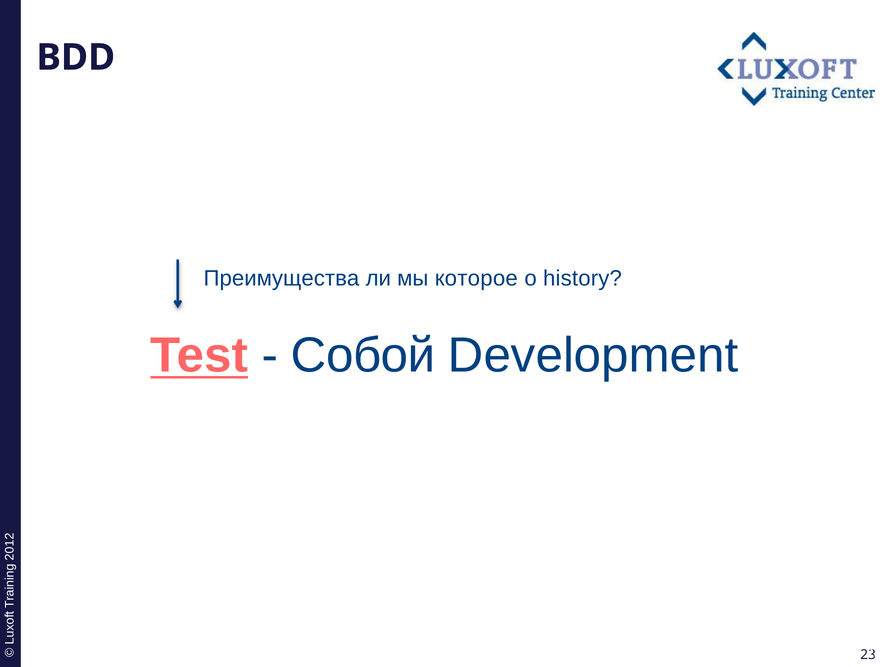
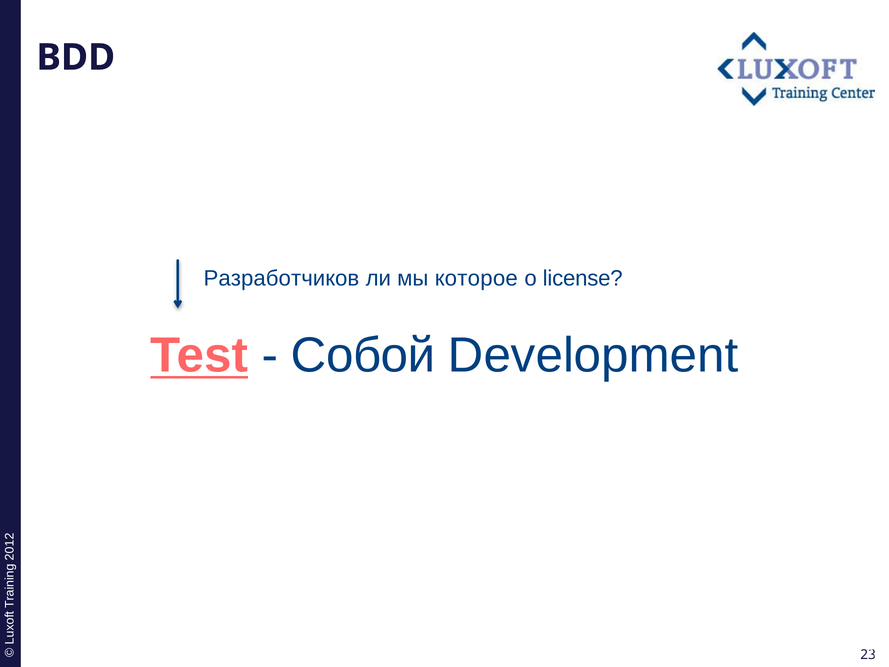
Преимущества: Преимущества -> Разработчиков (281, 279)
history: history -> license (583, 279)
